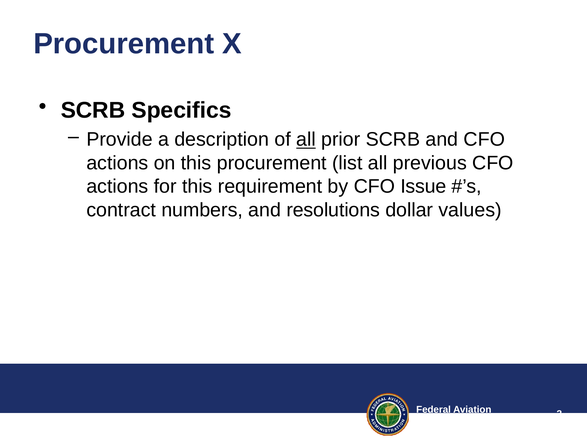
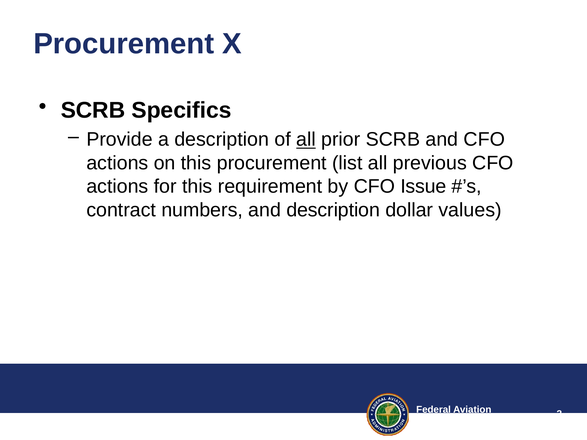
and resolutions: resolutions -> description (333, 210)
